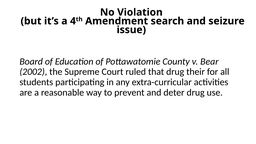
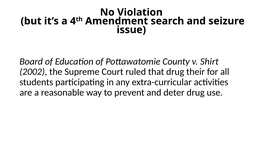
Bear: Bear -> Shirt (209, 61)
